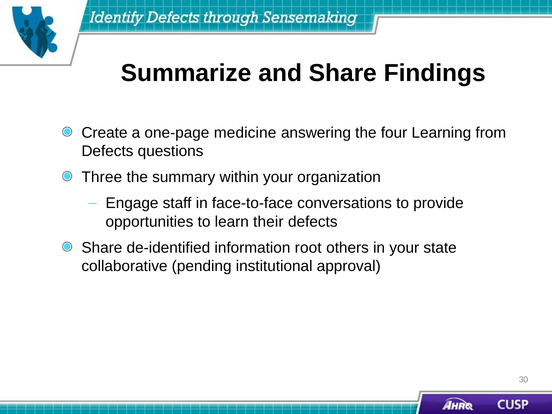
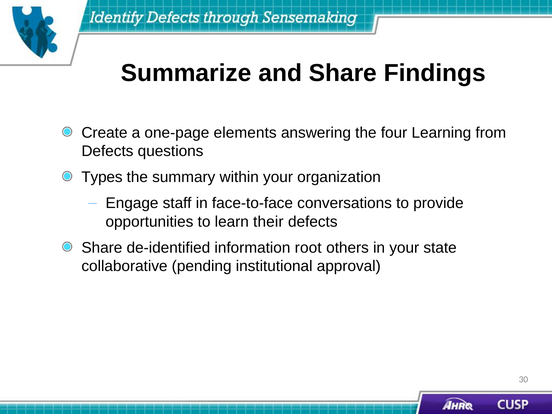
medicine: medicine -> elements (245, 133)
Three: Three -> Types (102, 177)
